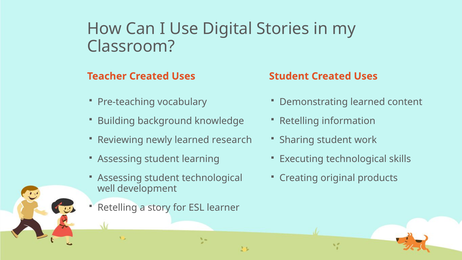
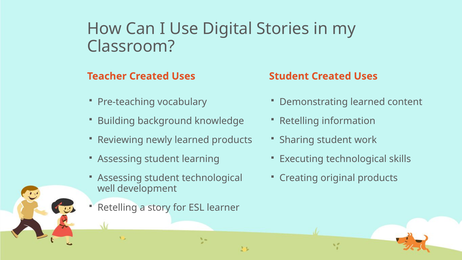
learned research: research -> products (232, 140)
